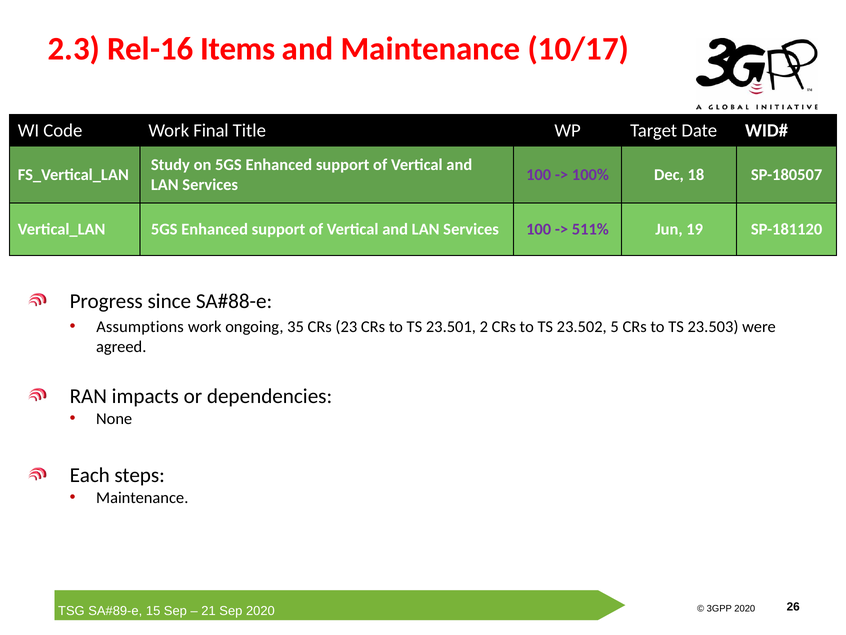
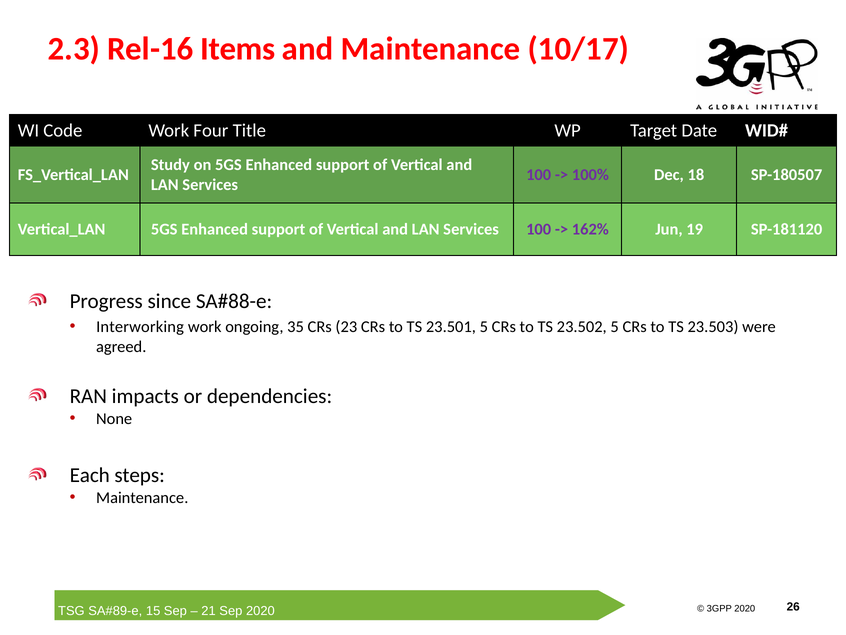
Final: Final -> Four (211, 131)
511%: 511% -> 162% (590, 229)
Assumptions: Assumptions -> Interworking (140, 327)
23.501 2: 2 -> 5 (484, 327)
